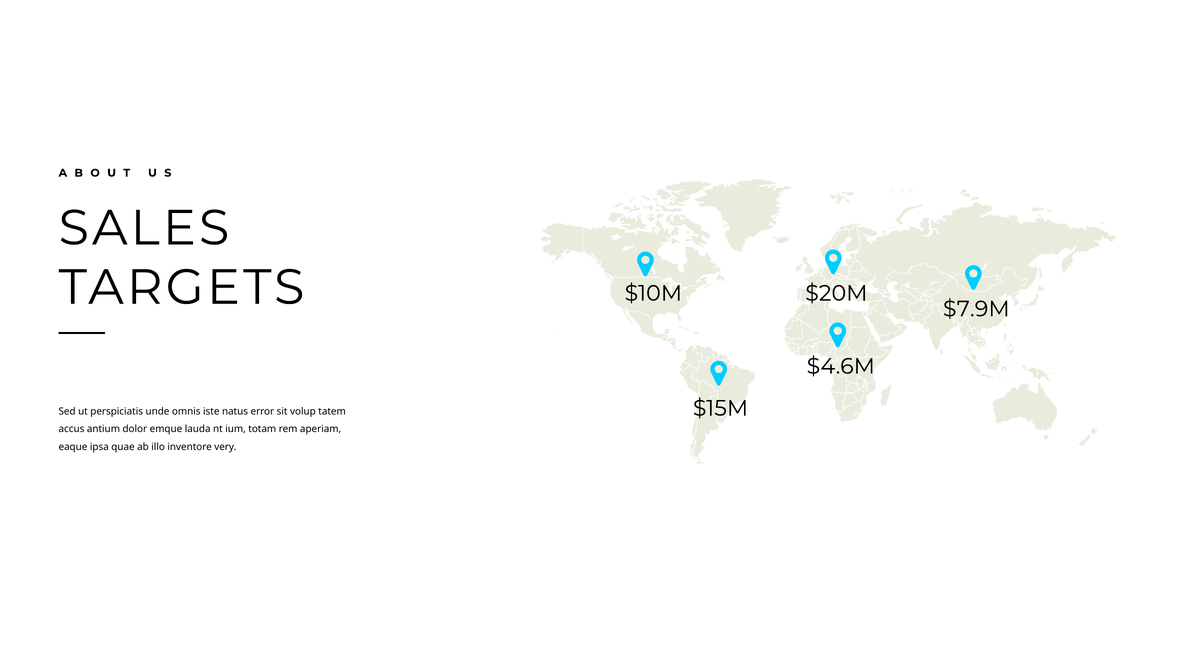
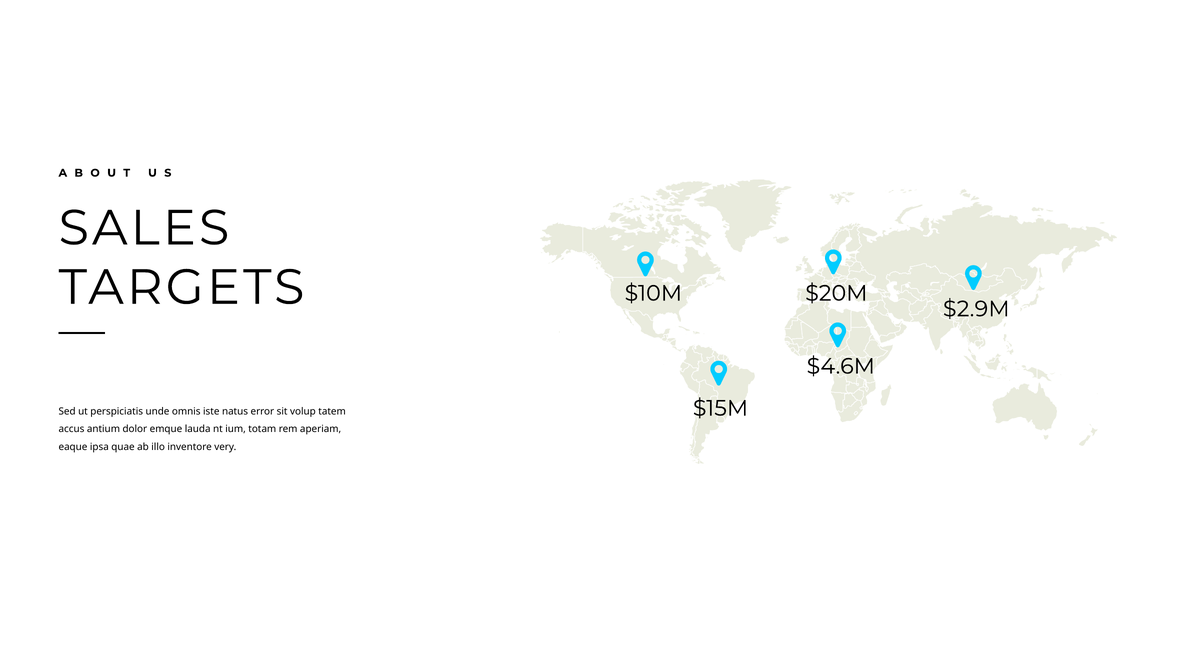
$7.9M: $7.9M -> $2.9M (976, 309)
